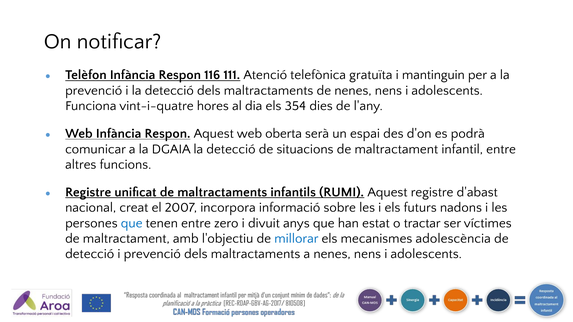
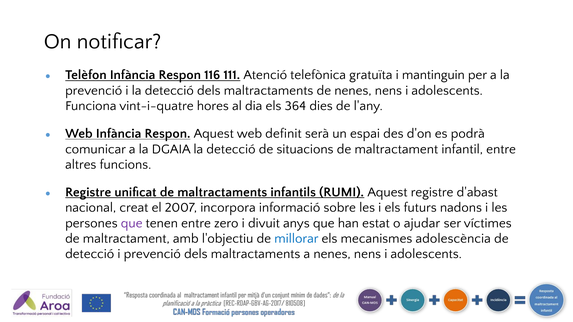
354: 354 -> 364 (295, 106)
oberta: oberta -> definit (283, 134)
que colour: blue -> purple (132, 223)
tractar: tractar -> ajudar (422, 223)
